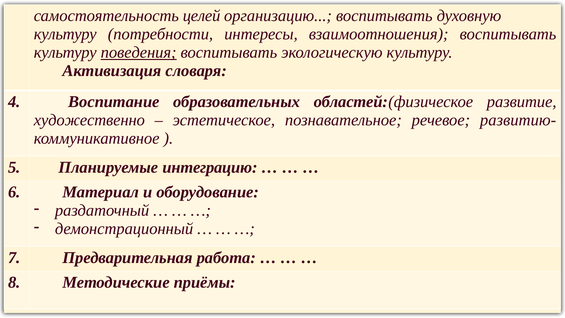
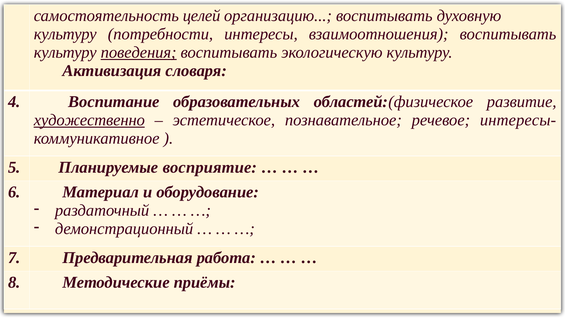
художественно underline: none -> present (89, 120)
развитию-: развитию- -> интересы- (518, 120)
интеграцию: интеграцию -> восприятие (210, 167)
